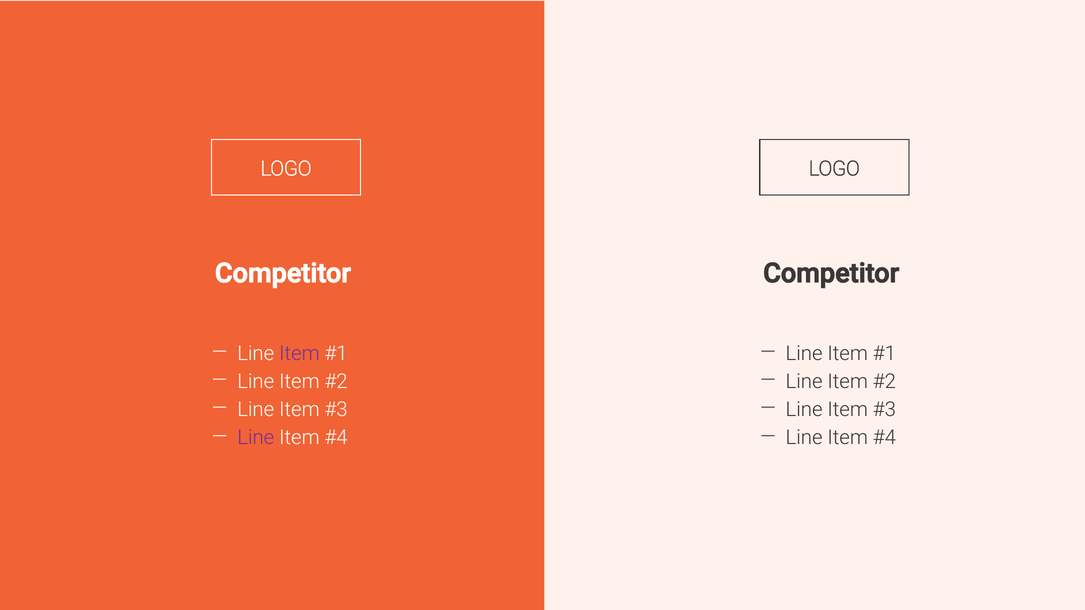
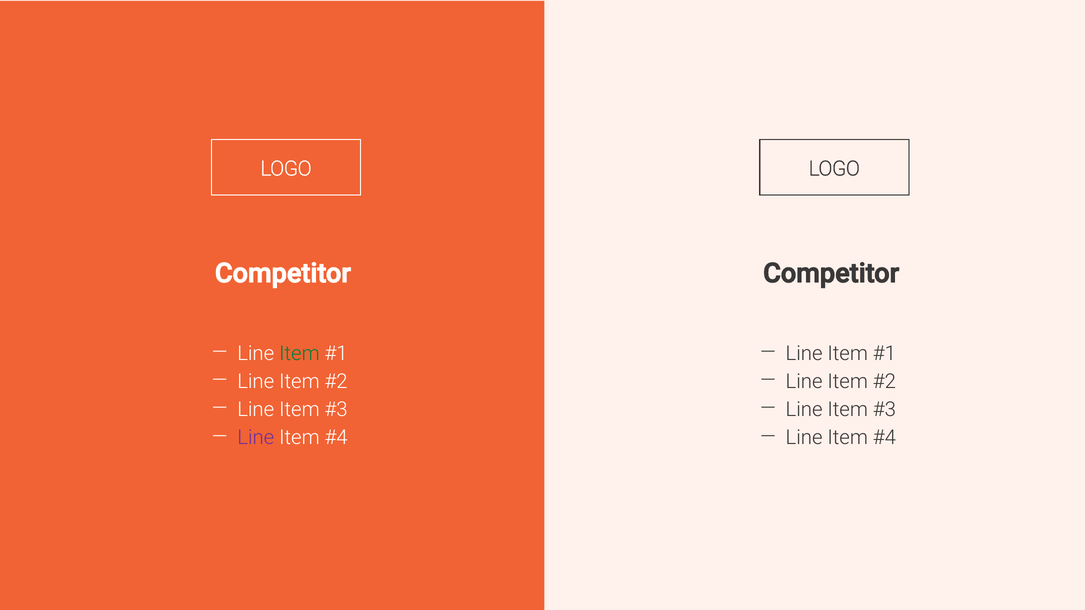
Item colour: purple -> green (299, 354)
